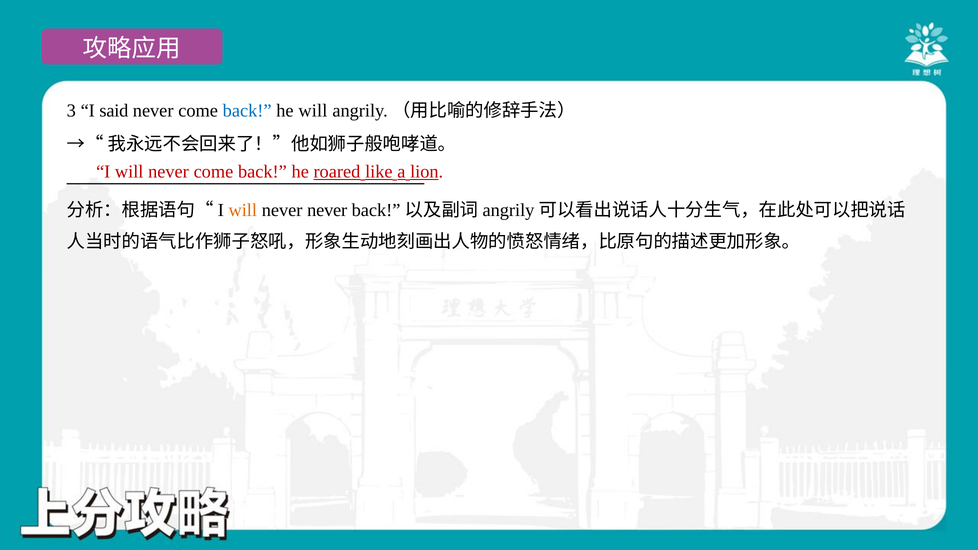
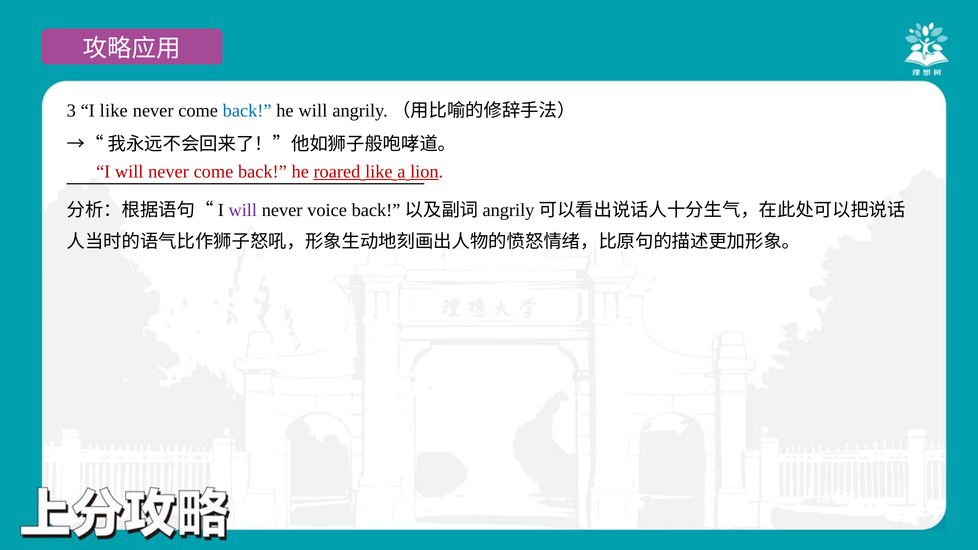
I said: said -> like (114, 110)
will colour: orange -> purple (243, 210)
never never: never -> voice (327, 210)
